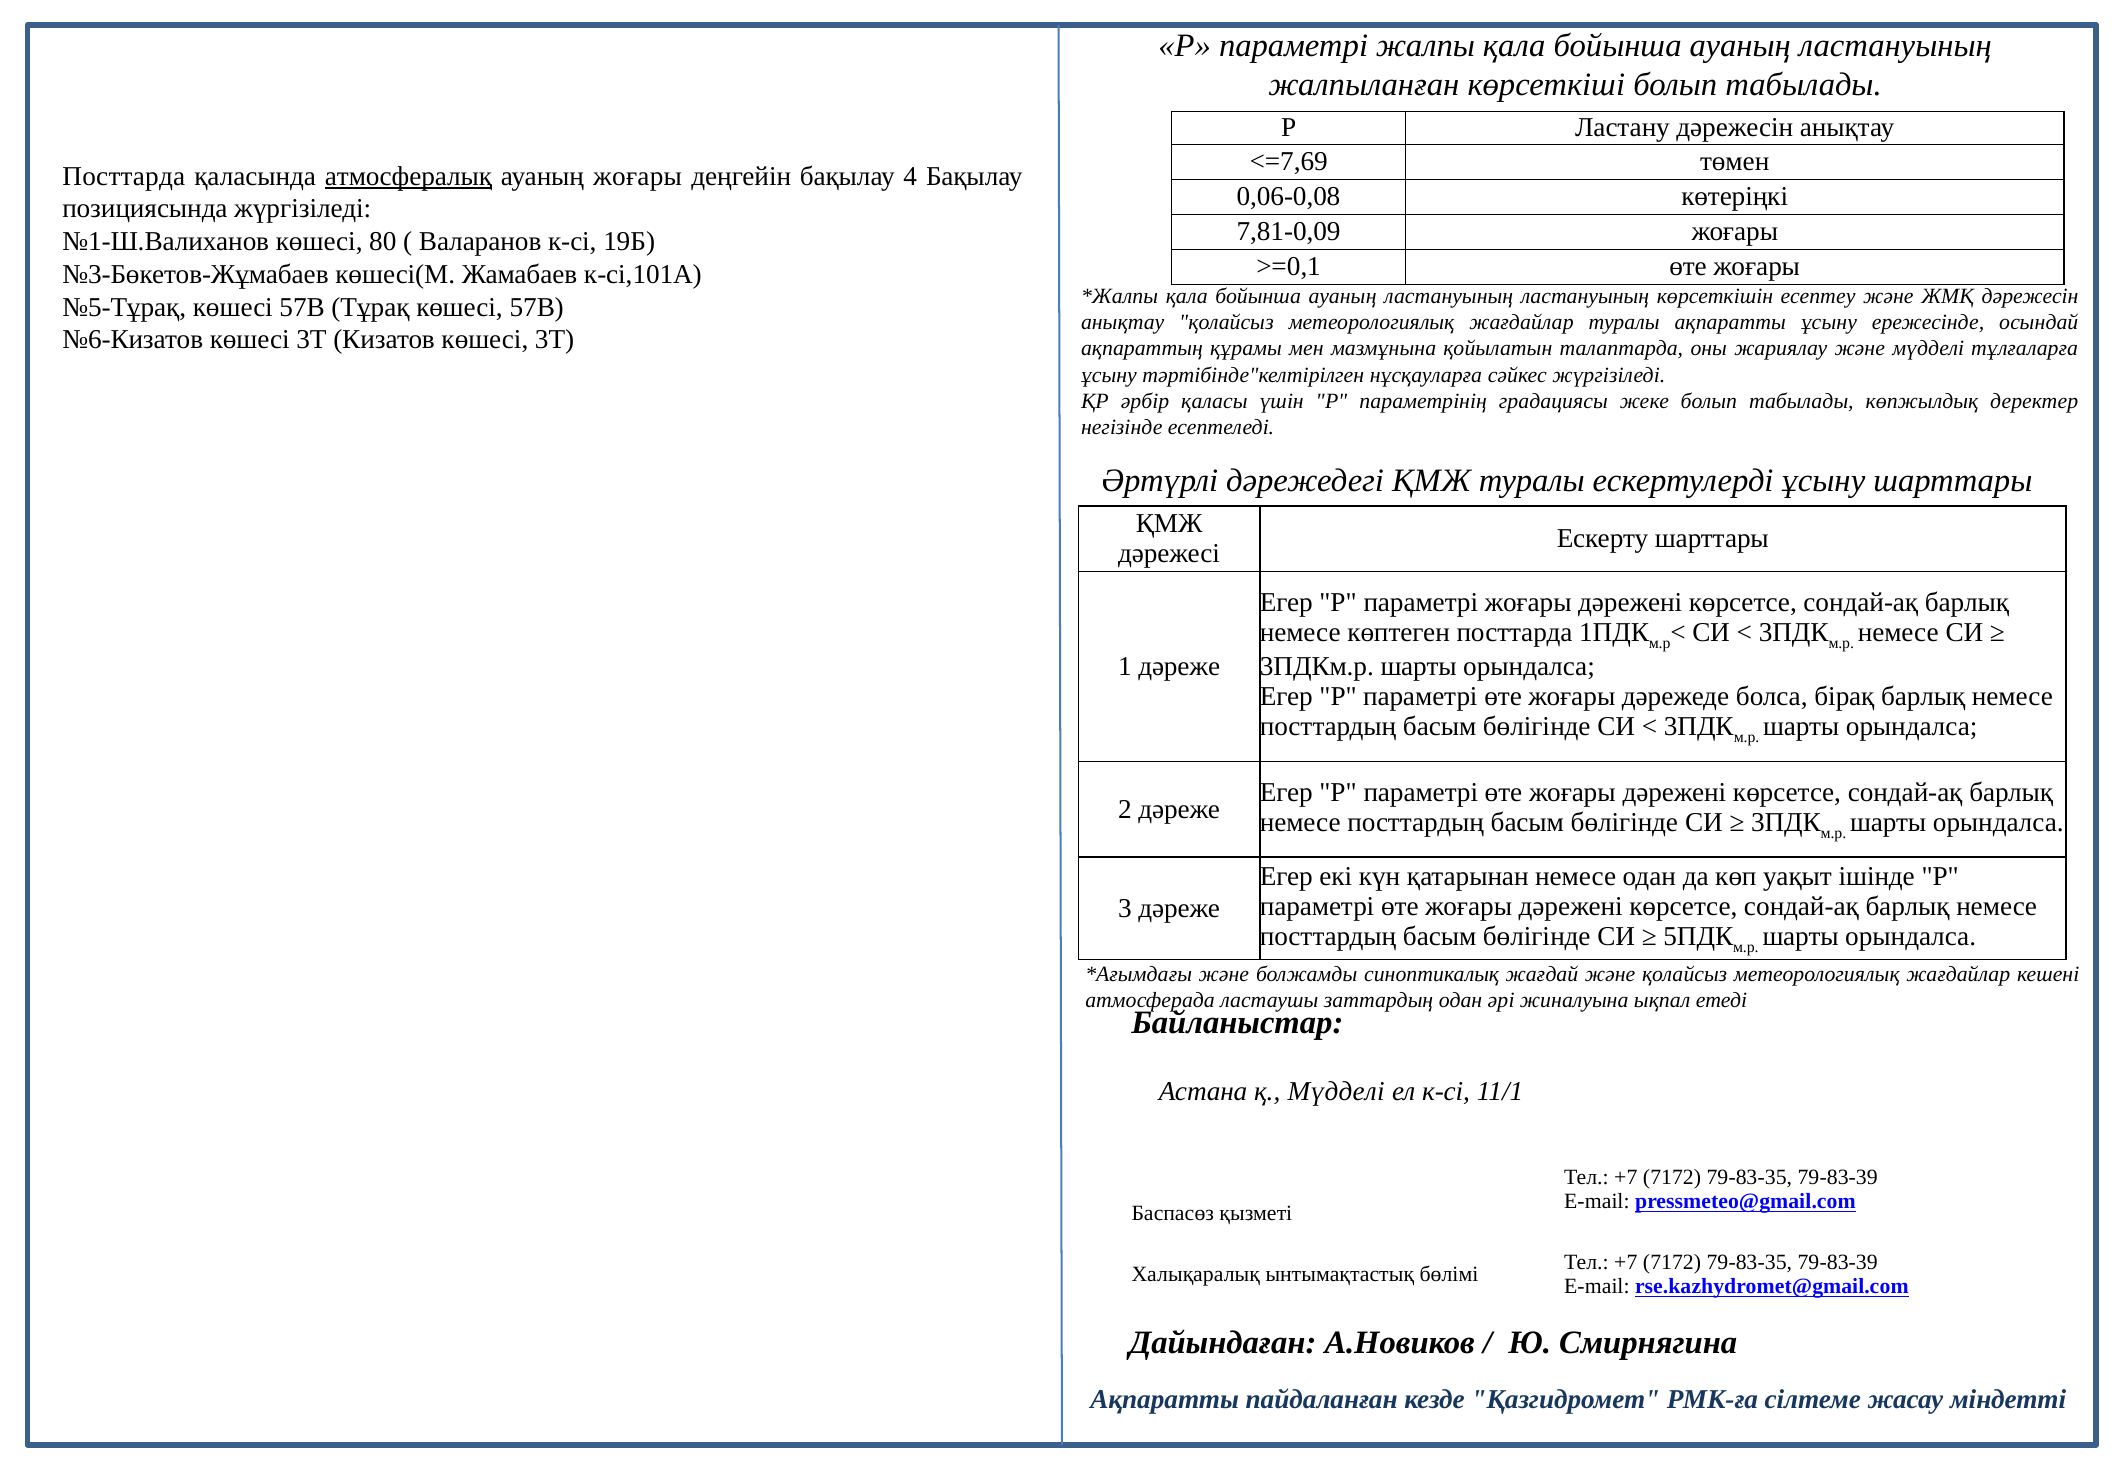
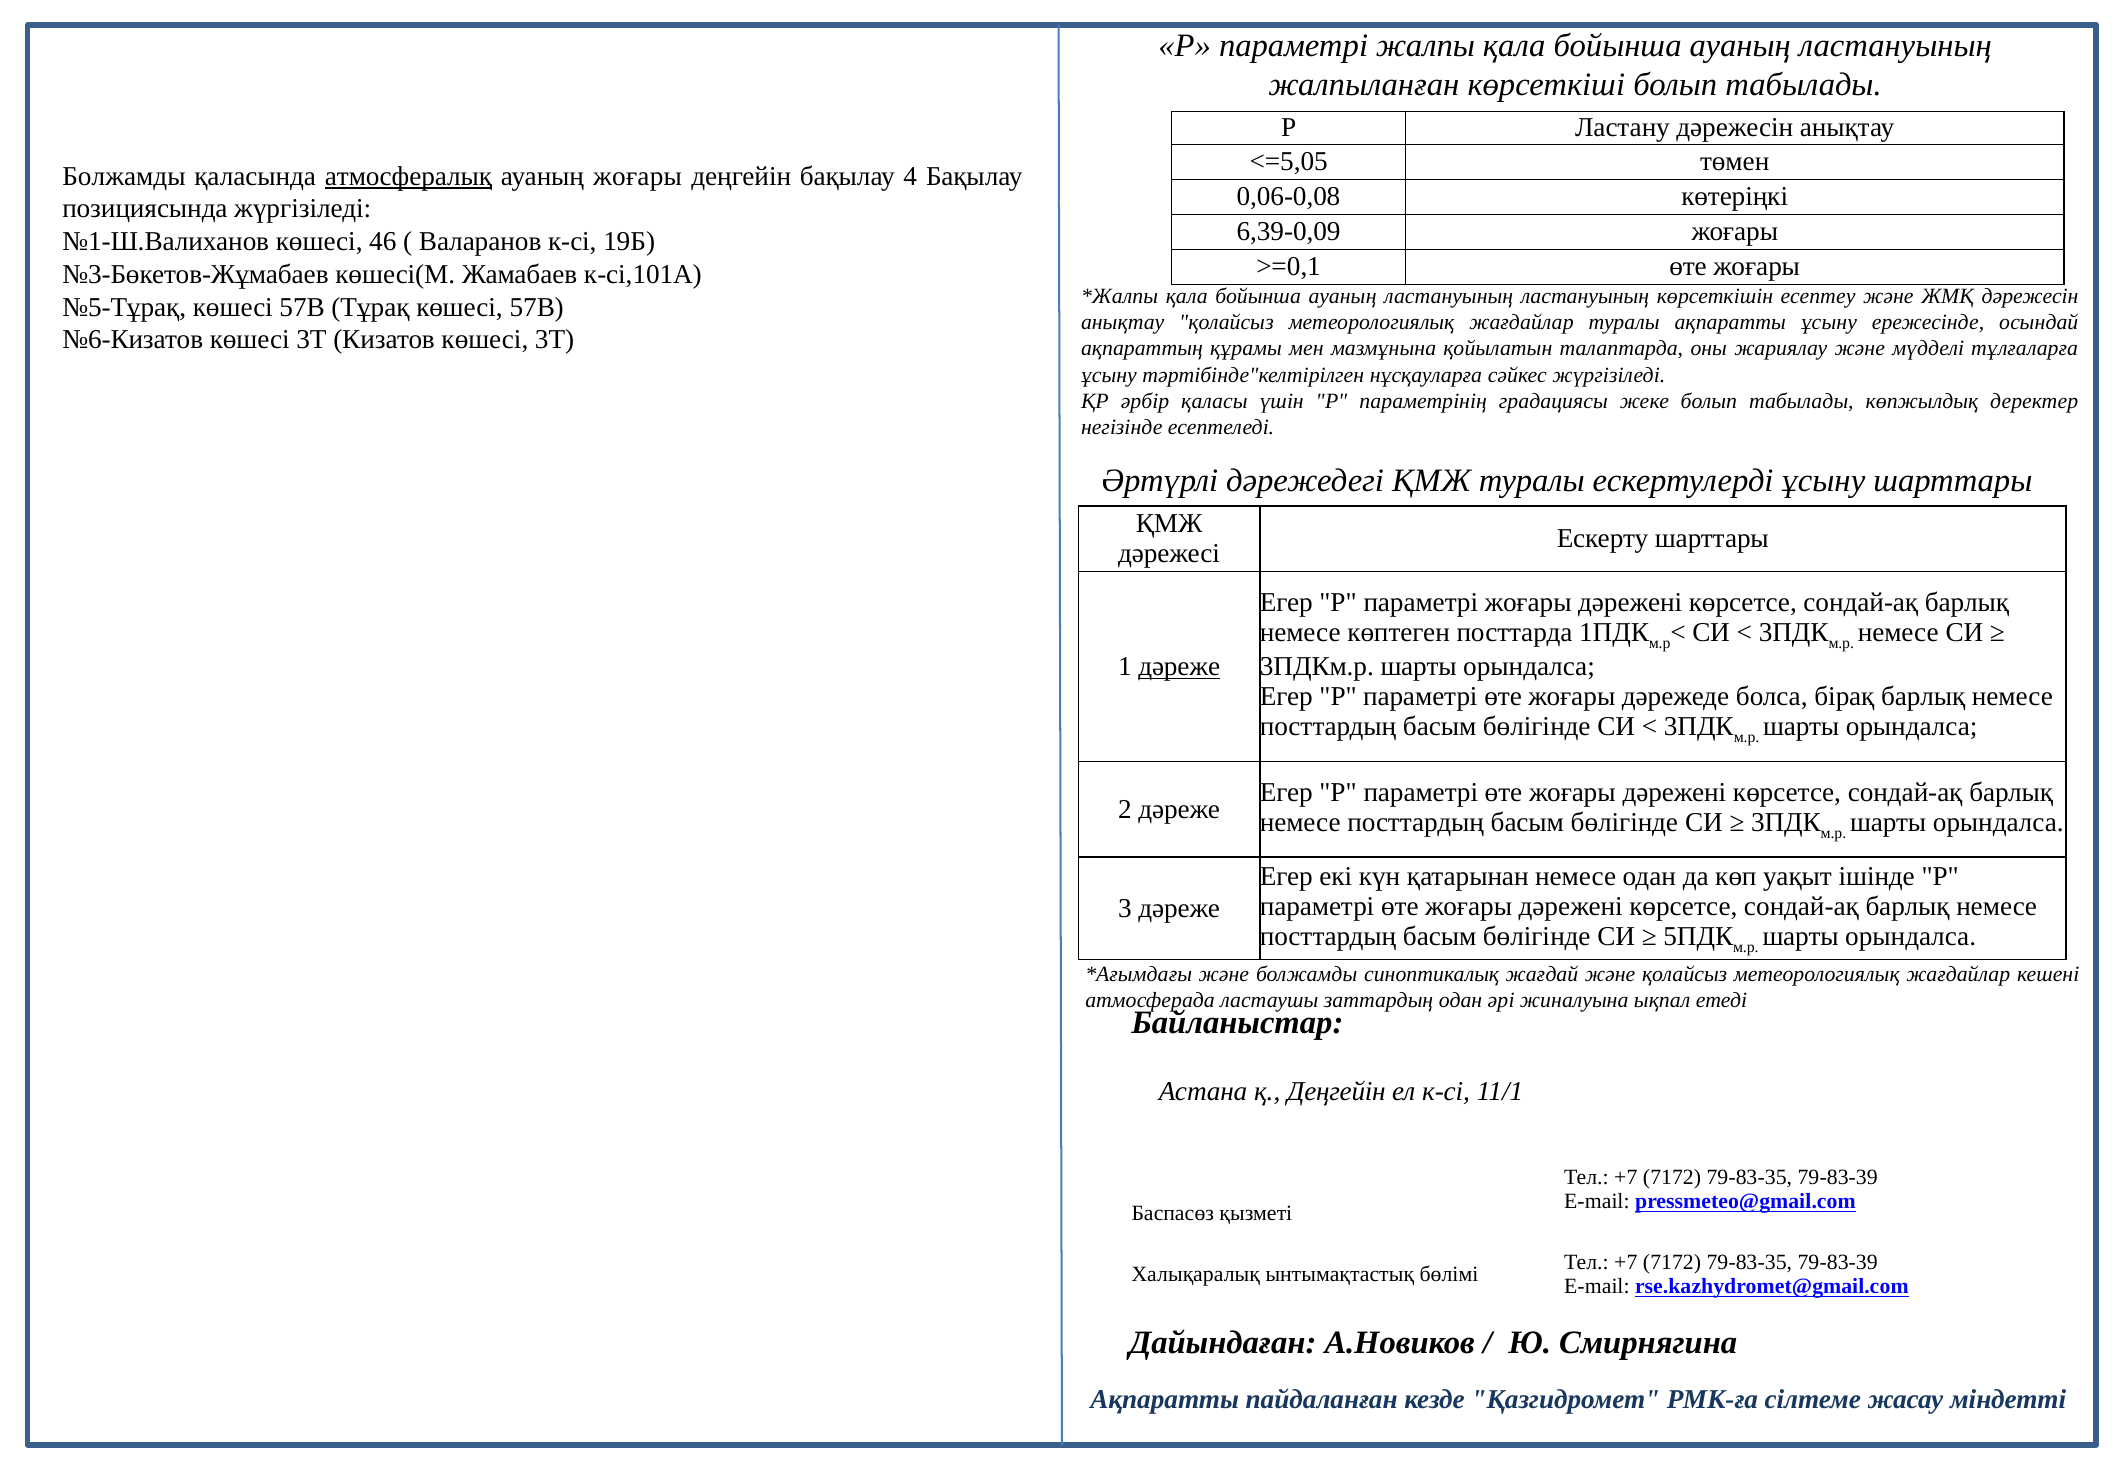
<=7,69: <=7,69 -> <=5,05 (1289, 162)
Посттарда: Посттарда -> Болжамды (124, 176)
7,81-0,09: 7,81-0,09 -> 6,39-0,09 (1289, 232)
80: 80 -> 46 (383, 242)
дәреже underline: none -> present (1179, 667)
қ Мүдделі: Мүдделі -> Деңгейін (1336, 1092)
